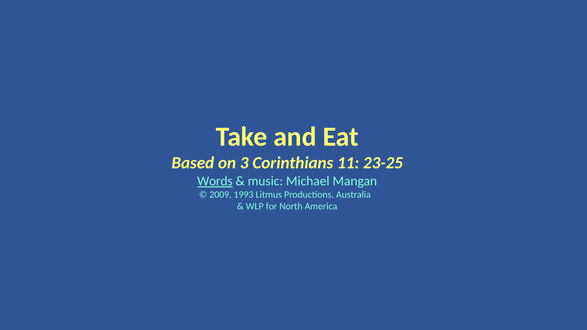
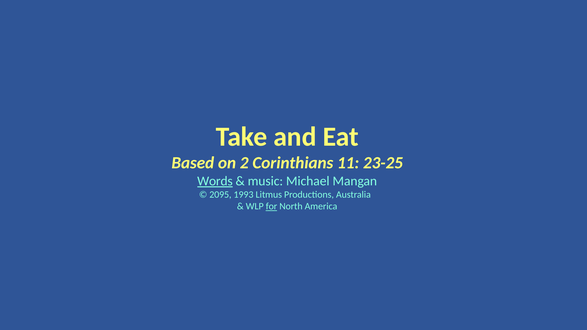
3: 3 -> 2 (244, 163)
2009: 2009 -> 2095 (220, 195)
for underline: none -> present (271, 207)
